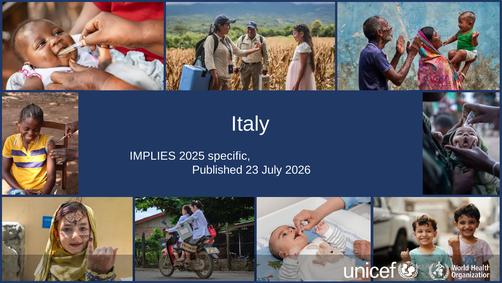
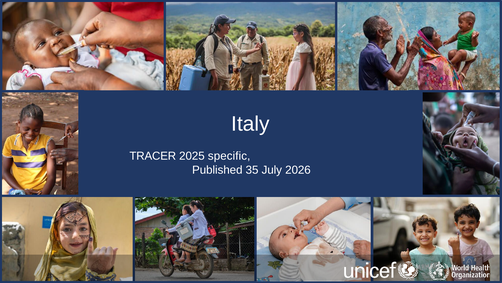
IMPLIES: IMPLIES -> TRACER (153, 156)
23: 23 -> 35 (252, 170)
